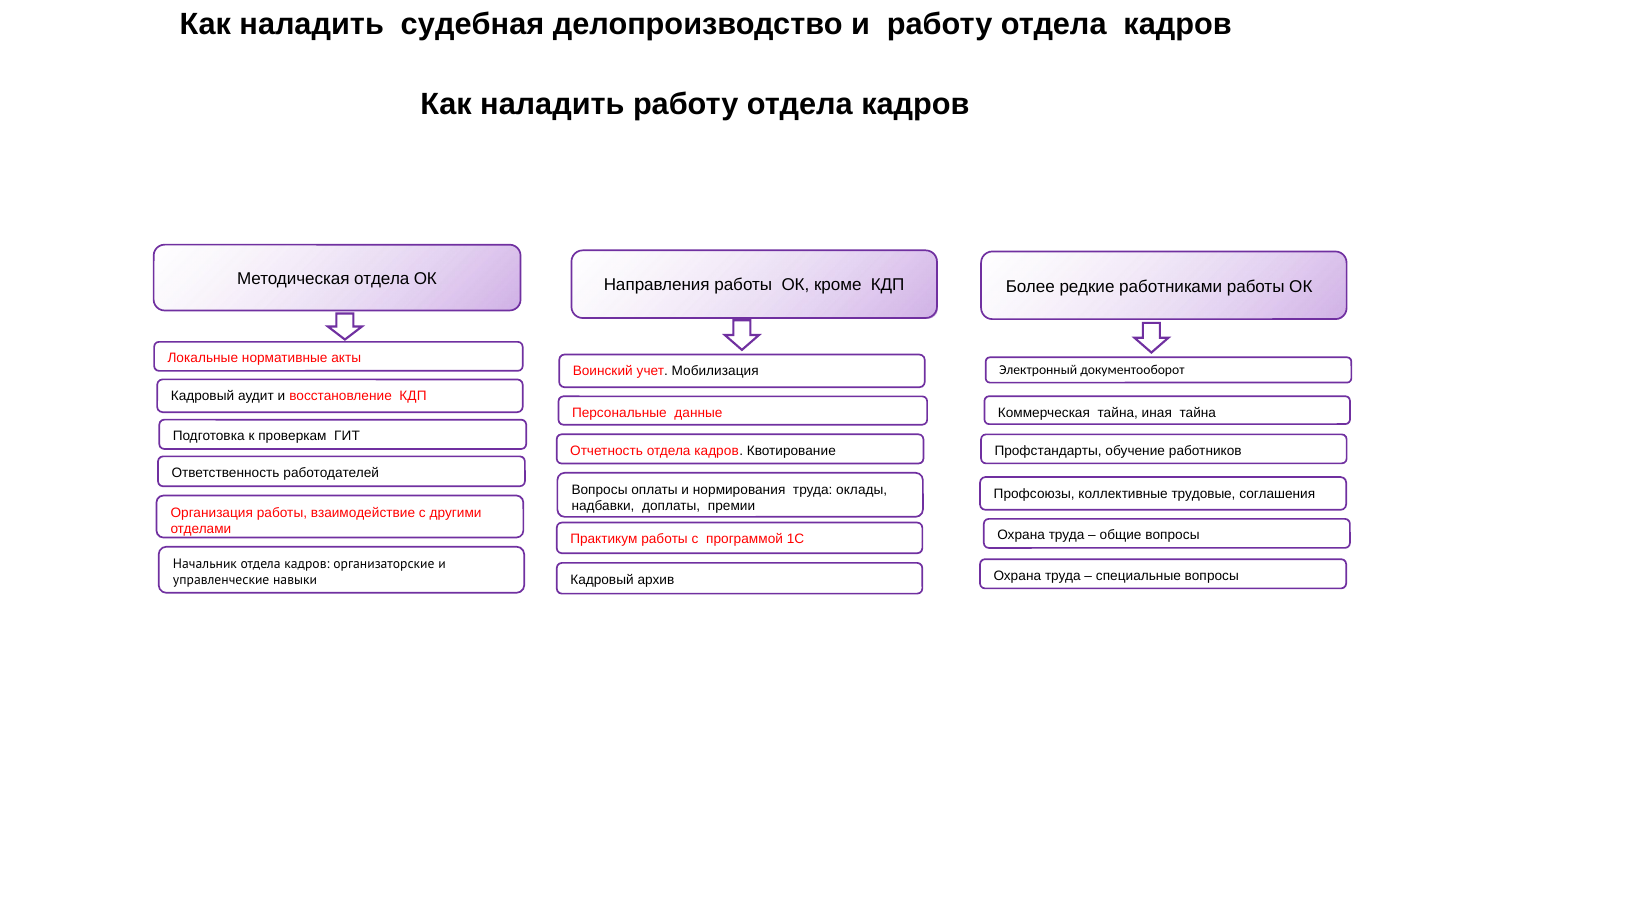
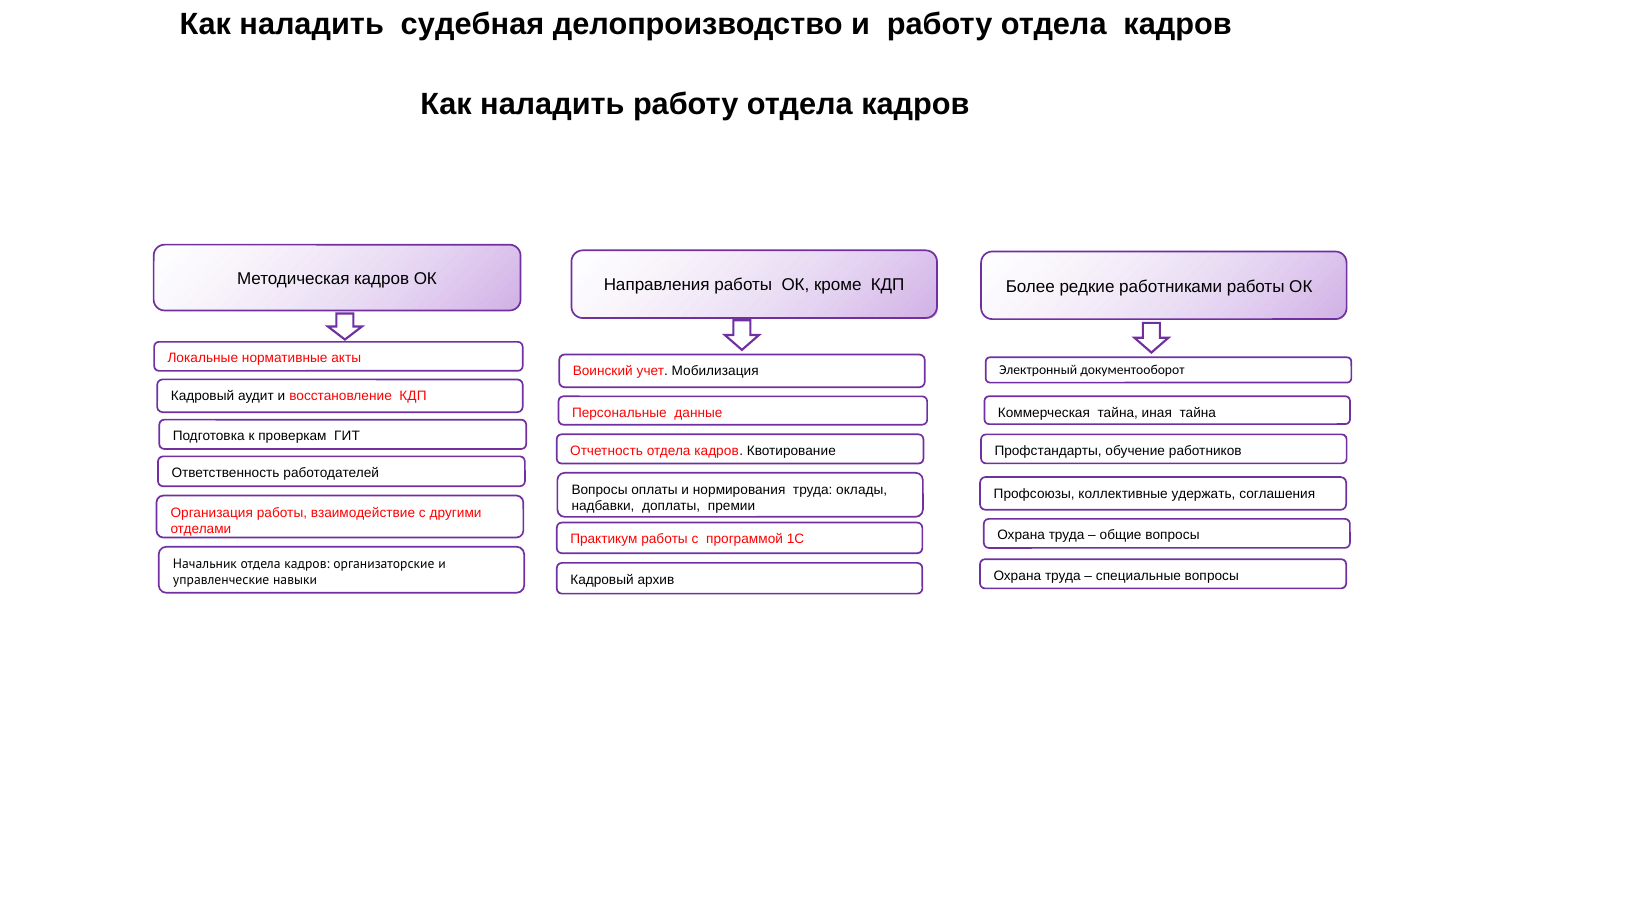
Методическая отдела: отдела -> кадров (382, 279)
трудовые: трудовые -> удержать (1203, 494)
